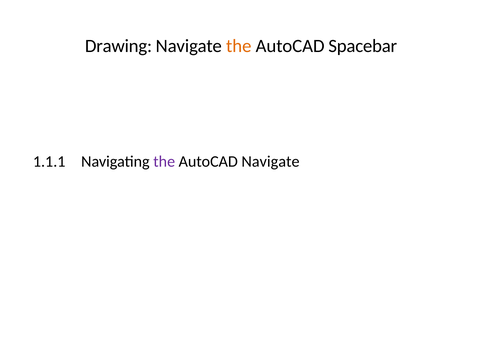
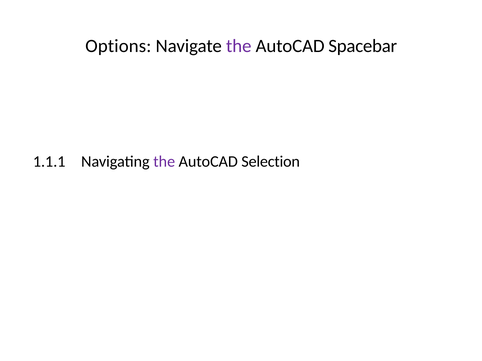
Drawing: Drawing -> Options (118, 46)
the colour: orange -> purple (239, 46)
AutoCAD Navigate: Navigate -> Selection (271, 162)
